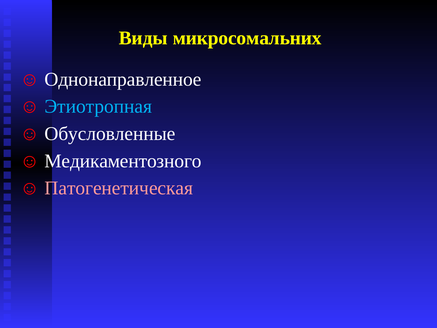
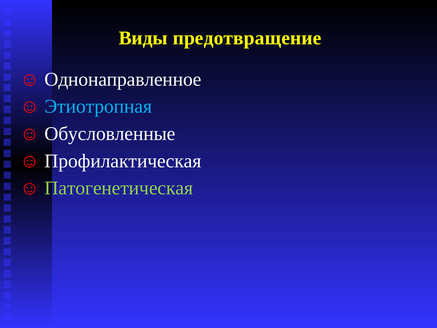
микросомальних: микросомальних -> предотвращение (247, 38)
Медикаментозного: Медикаментозного -> Профилактическая (123, 161)
Патогенетическая colour: pink -> light green (119, 188)
